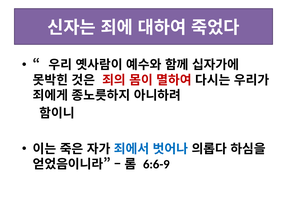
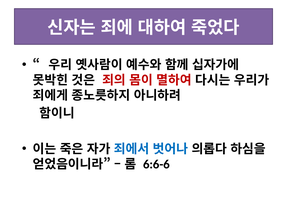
6:6-9: 6:6-9 -> 6:6-6 (156, 165)
